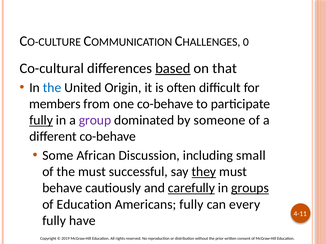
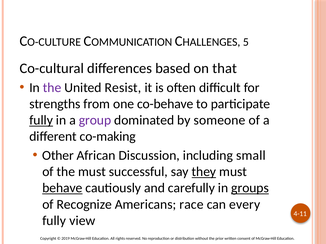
0: 0 -> 5 (246, 42)
based underline: present -> none (173, 68)
the colour: blue -> purple (52, 88)
Origin: Origin -> Resist (123, 88)
members: members -> strengths (55, 104)
different co-behave: co-behave -> co-making (108, 137)
Some: Some -> Other (58, 156)
behave underline: none -> present (62, 188)
carefully underline: present -> none (191, 188)
of Education: Education -> Recognize (84, 205)
Americans fully: fully -> race (191, 205)
have: have -> view (82, 221)
